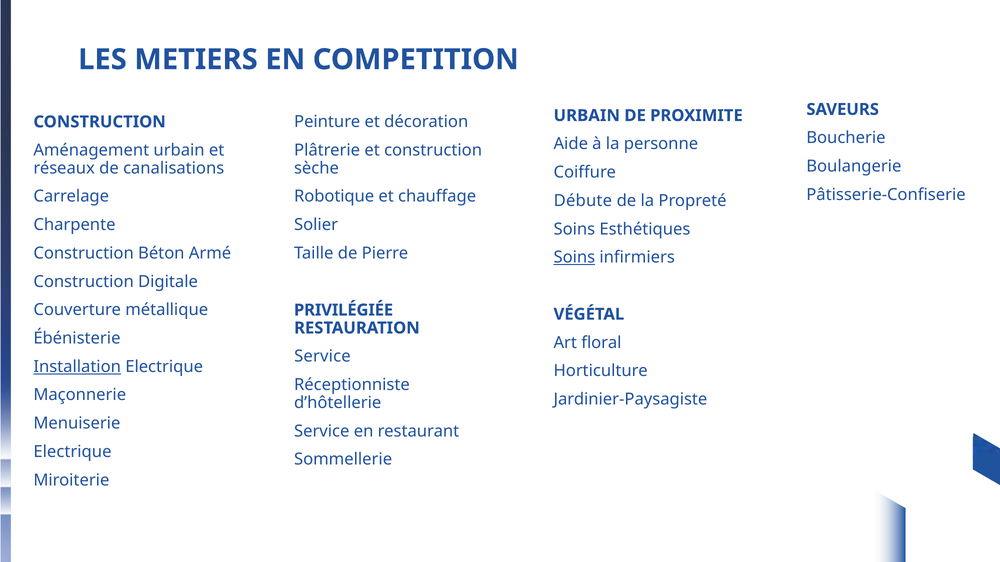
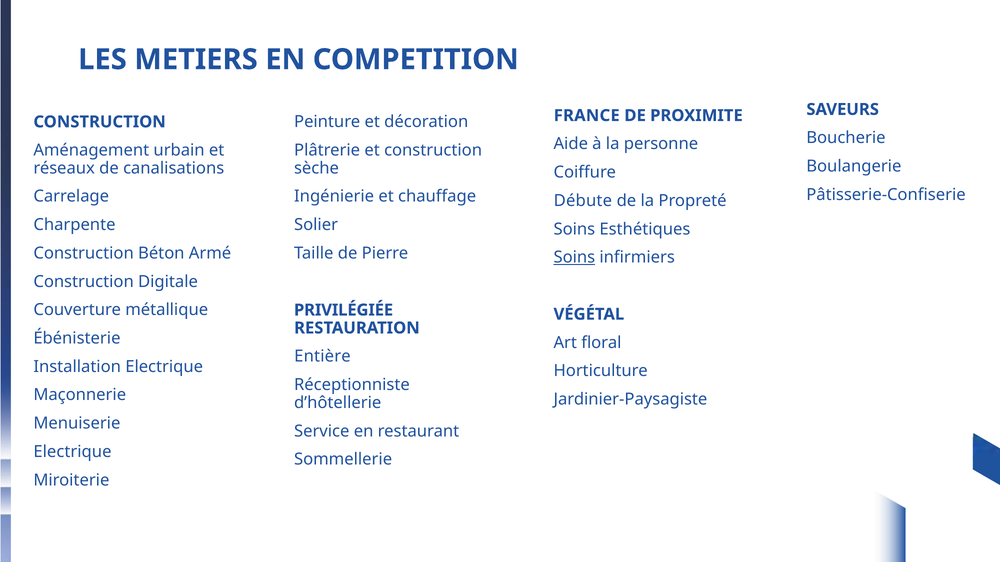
URBAIN: URBAIN -> FRANCE (587, 116)
Robotique: Robotique -> Ingénierie (334, 197)
Service: Service -> Entière (322, 357)
Installation underline: present -> none (77, 367)
